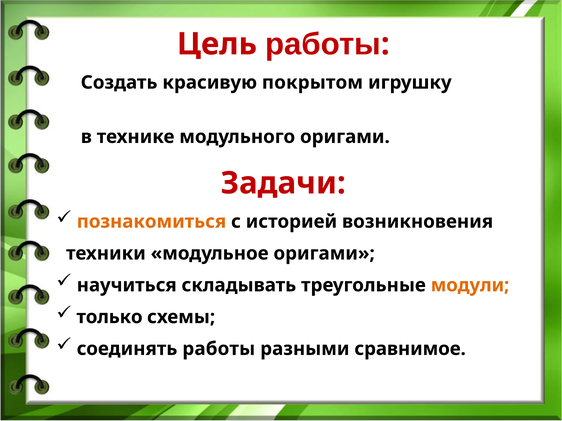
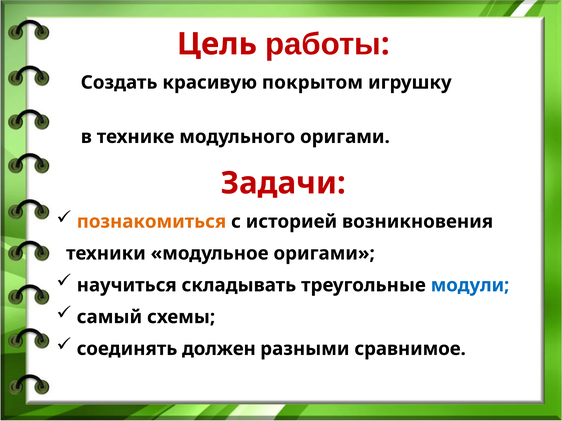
модули colour: orange -> blue (470, 286)
только: только -> самый (109, 317)
соединять работы: работы -> должен (219, 349)
